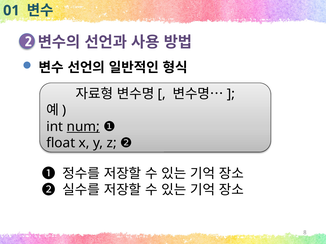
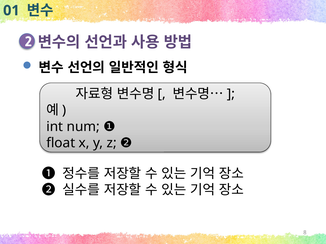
num underline: present -> none (83, 127)
